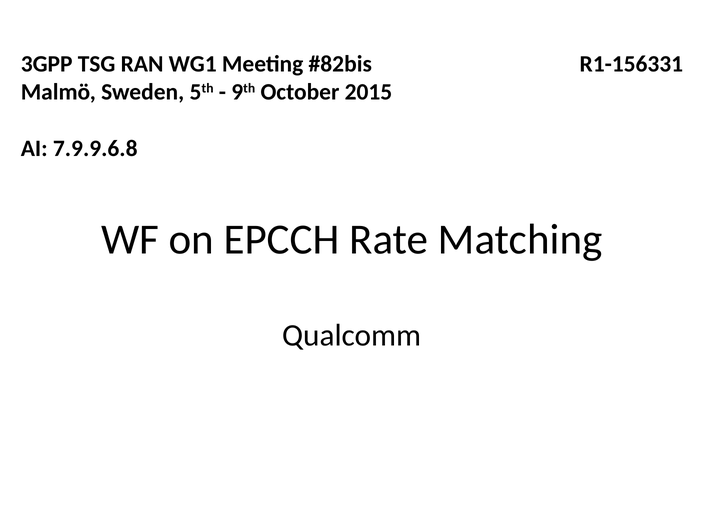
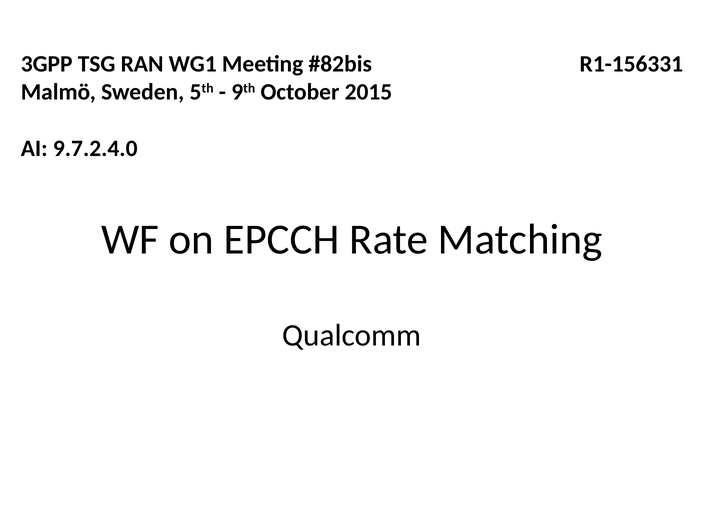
7.9.9.6.8: 7.9.9.6.8 -> 9.7.2.4.0 (95, 148)
